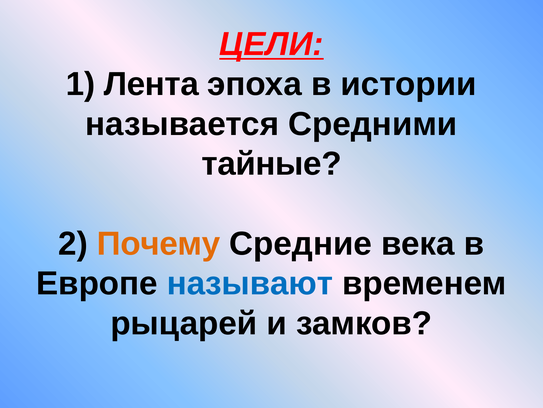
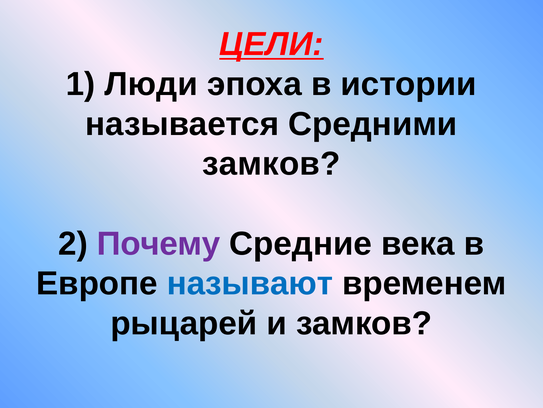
Лента: Лента -> Люди (151, 84)
тайные: тайные -> замков (271, 164)
Почему colour: orange -> purple (159, 243)
